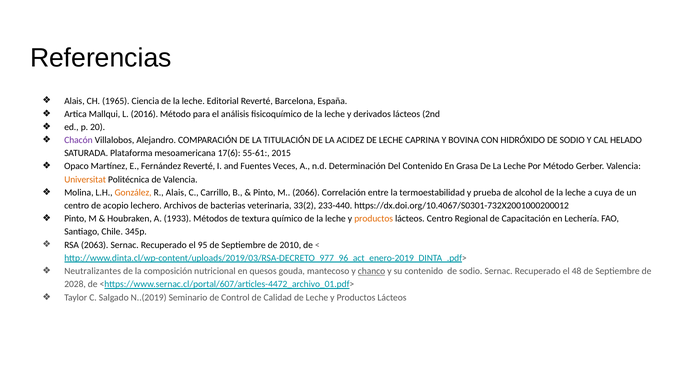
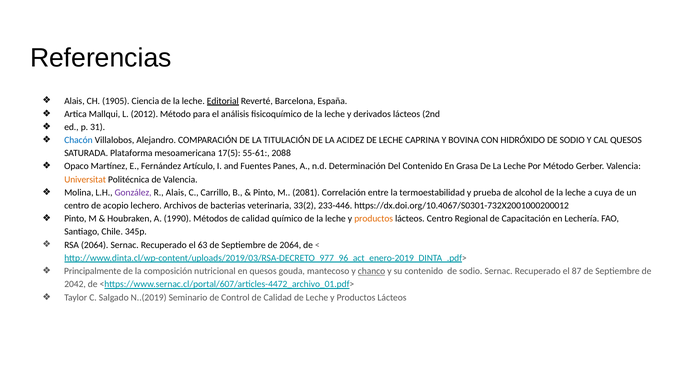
1965: 1965 -> 1905 (116, 101)
Editorial underline: none -> present (223, 101)
2016: 2016 -> 2012 (144, 114)
20: 20 -> 31 (98, 127)
Chacón colour: purple -> blue (78, 140)
CAL HELADO: HELADO -> QUESOS (626, 140)
17(6: 17(6 -> 17(5 (229, 153)
2015: 2015 -> 2088 (281, 153)
Fernández Reverté: Reverté -> Artículo (199, 166)
Veces: Veces -> Panes (285, 166)
González colour: orange -> purple (133, 193)
2066: 2066 -> 2081 (306, 193)
233-440: 233-440 -> 233-446 (335, 206)
1933: 1933 -> 1990 (178, 219)
Métodos de textura: textura -> calidad (256, 219)
RSA 2063: 2063 -> 2064 (95, 245)
95: 95 -> 63 (203, 245)
de 2010: 2010 -> 2064 (290, 245)
Neutralizantes: Neutralizantes -> Principalmente (93, 271)
48: 48 -> 87 (577, 271)
2028: 2028 -> 2042 (75, 284)
